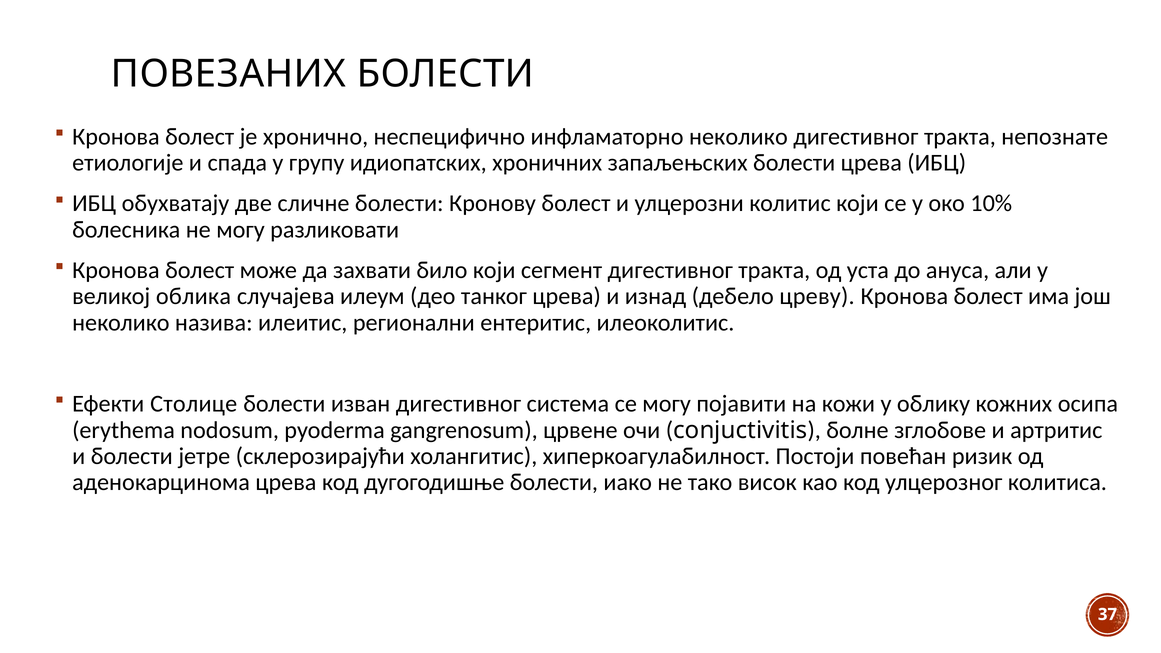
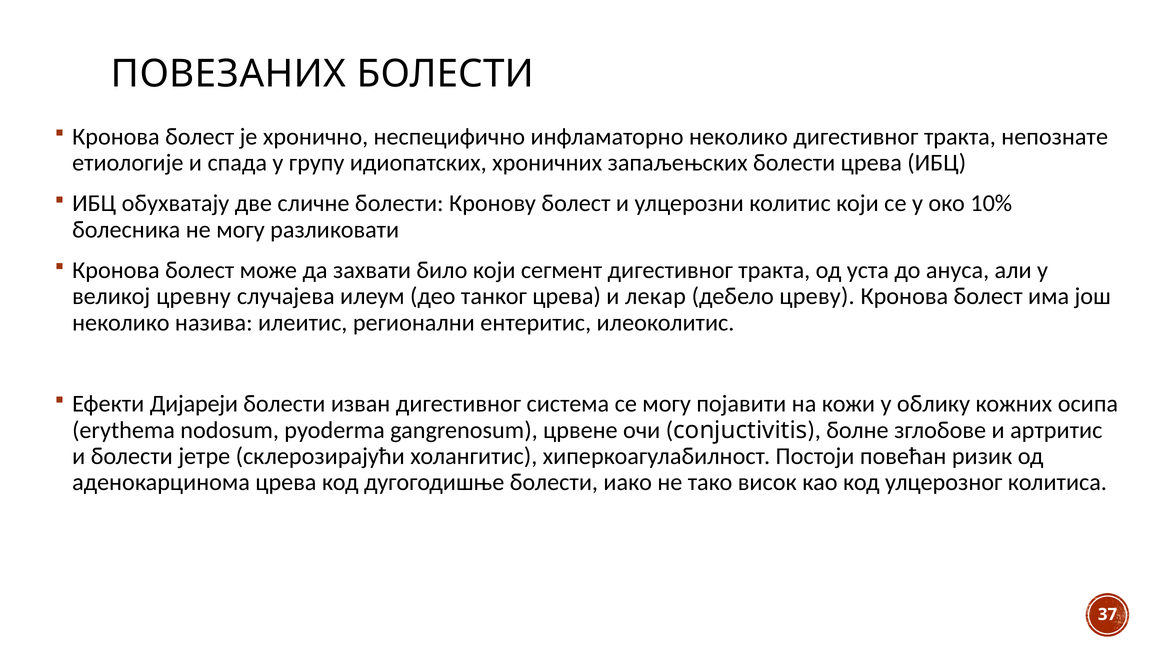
облика: облика -> цревну (194, 296)
изнад: изнад -> лекар (655, 296)
Столице: Столице -> Дијареји (194, 404)
